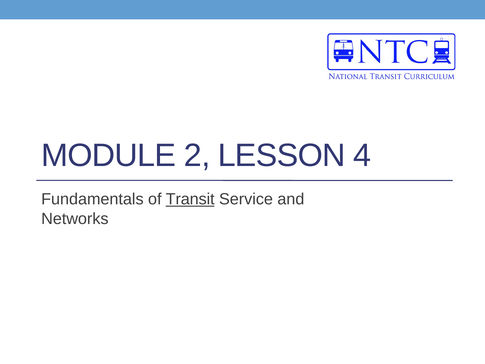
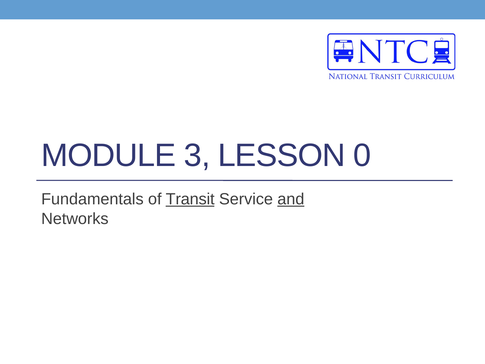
2: 2 -> 3 (197, 155)
4: 4 -> 0 (362, 155)
and underline: none -> present (291, 199)
